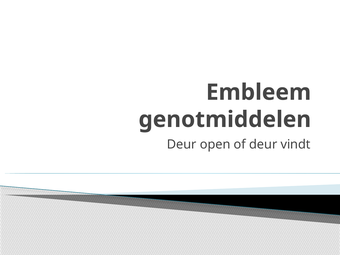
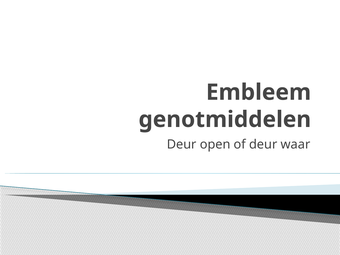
vindt: vindt -> waar (295, 145)
